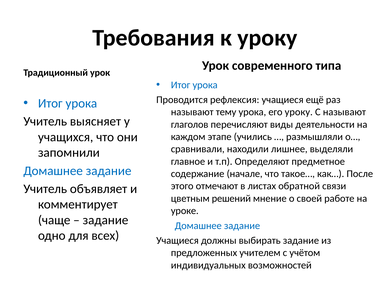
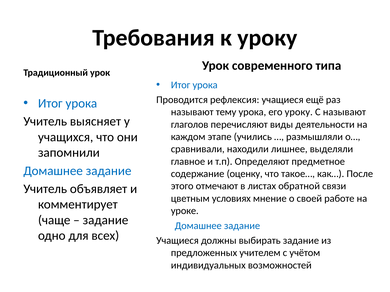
начале: начале -> оценку (245, 174)
решений: решений -> условиях (231, 199)
